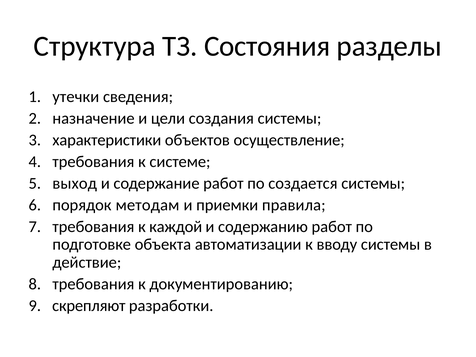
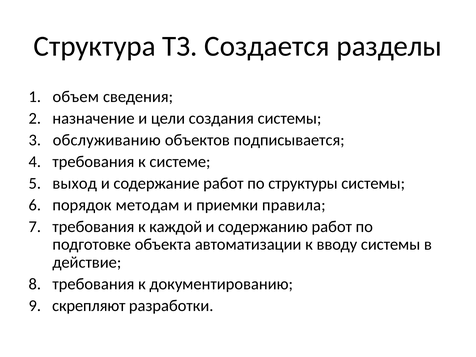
Состояния: Состояния -> Создается (267, 46)
утечки: утечки -> объем (76, 97)
характеристики: характеристики -> обслуживанию (107, 140)
осуществление: осуществление -> подписывается (289, 140)
создается: создается -> структуры (303, 183)
